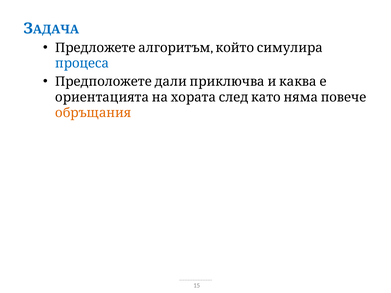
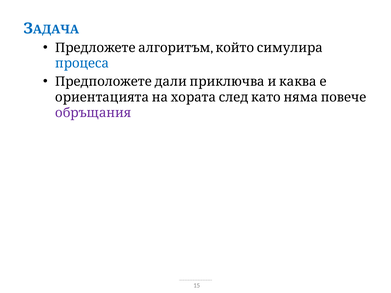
обръщания colour: orange -> purple (93, 113)
